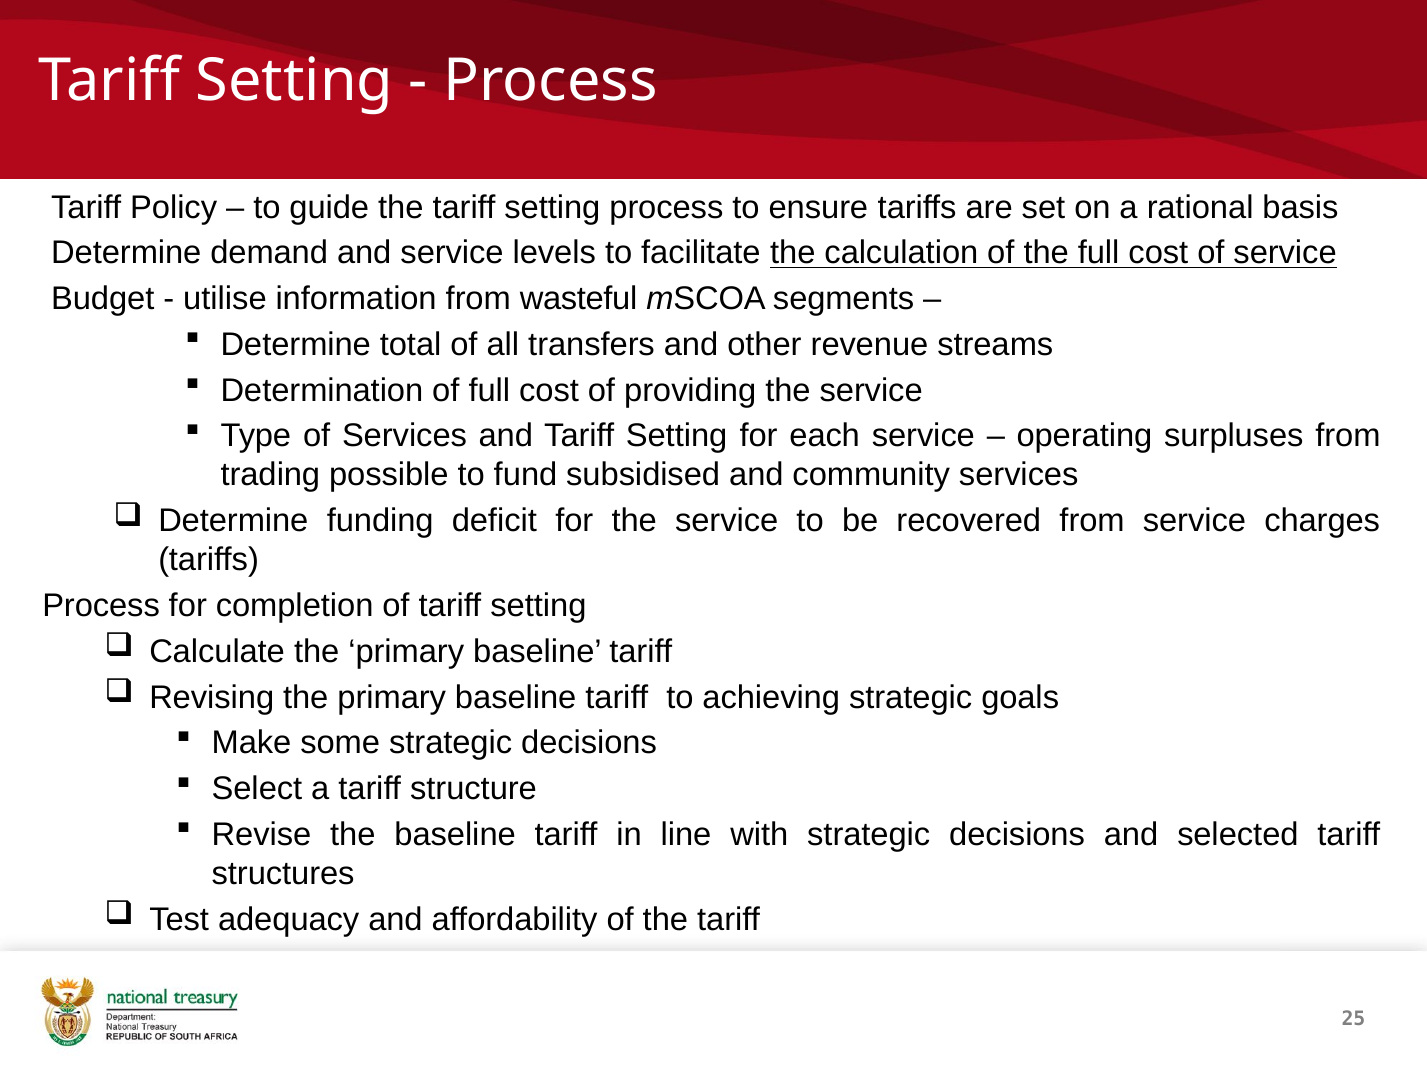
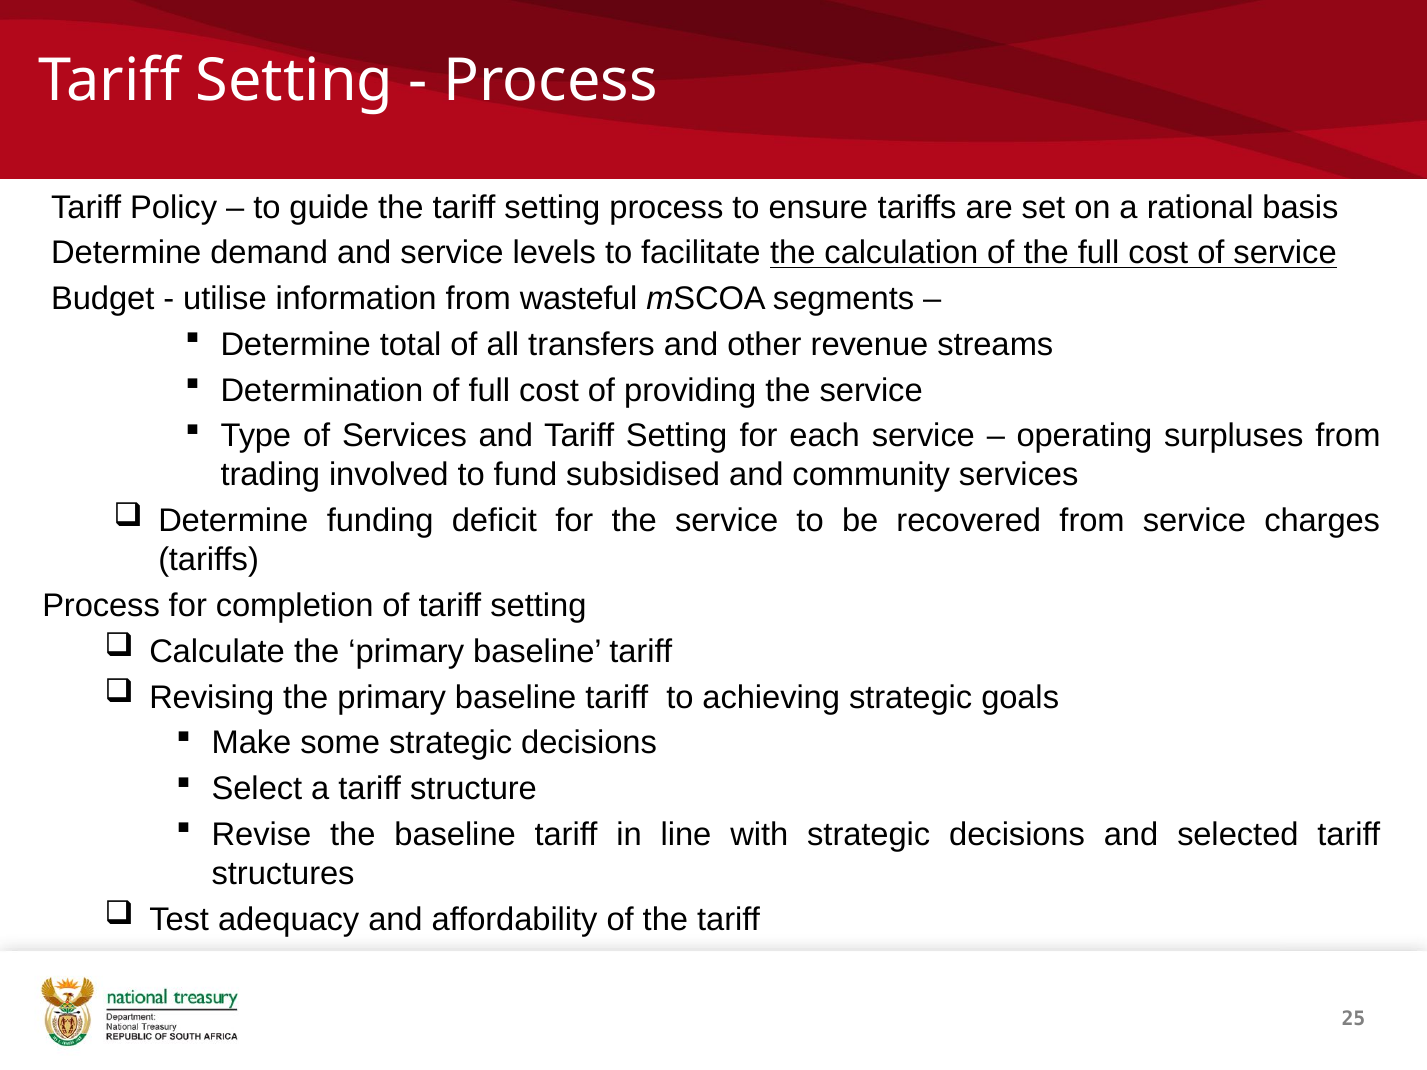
possible: possible -> involved (389, 475)
